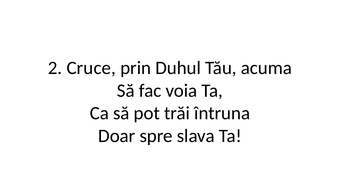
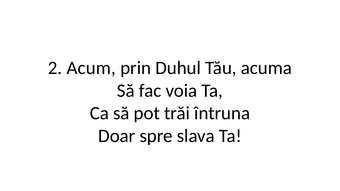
Cruce: Cruce -> Acum (91, 68)
